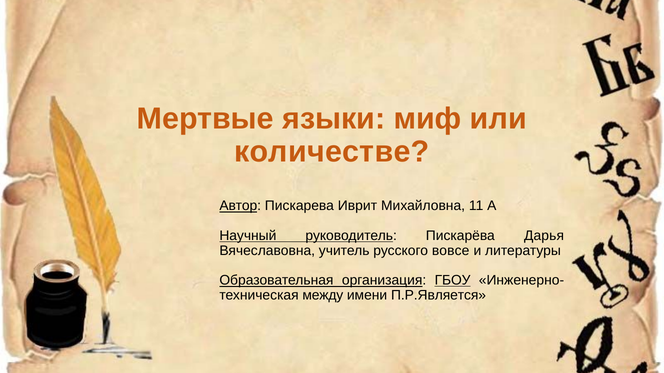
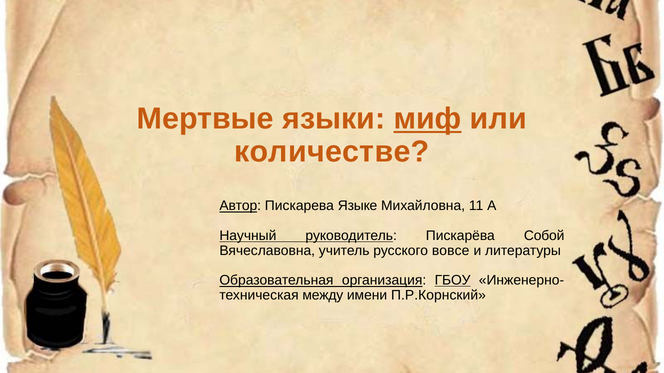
миф underline: none -> present (428, 119)
Иврит: Иврит -> Языке (358, 206)
Дарья: Дарья -> Собой (544, 236)
П.Р.Является: П.Р.Является -> П.Р.Корнский (438, 296)
